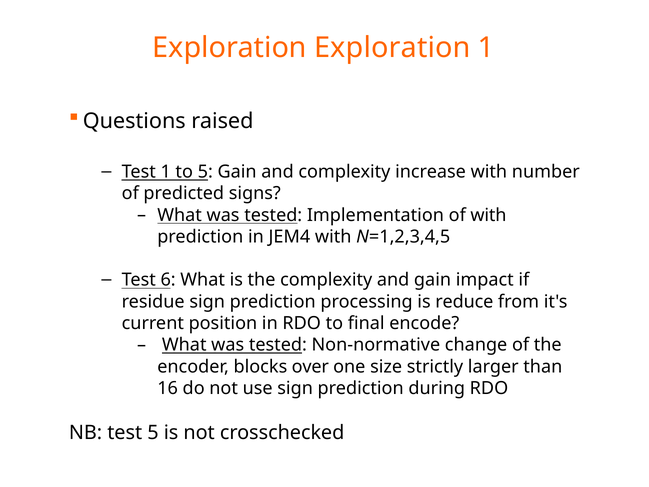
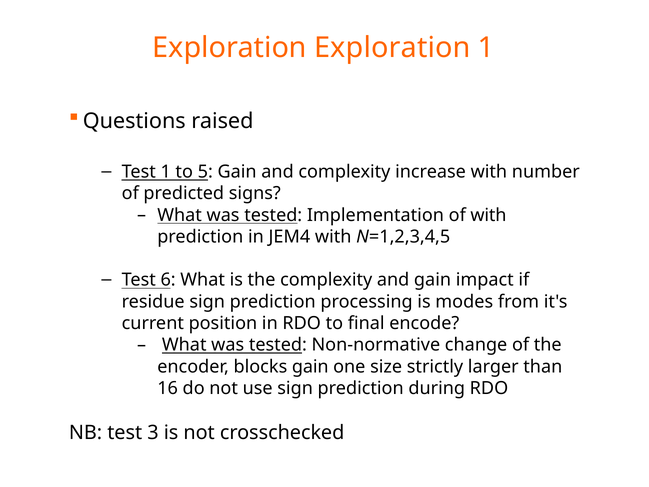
reduce: reduce -> modes (464, 302)
blocks over: over -> gain (310, 366)
test 5: 5 -> 3 (153, 433)
